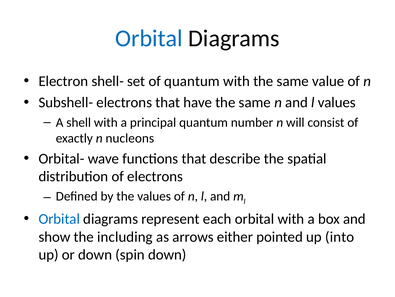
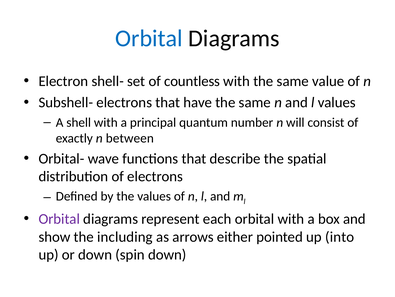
of quantum: quantum -> countless (192, 81)
nucleons: nucleons -> between (130, 138)
Orbital colour: blue -> purple (59, 219)
